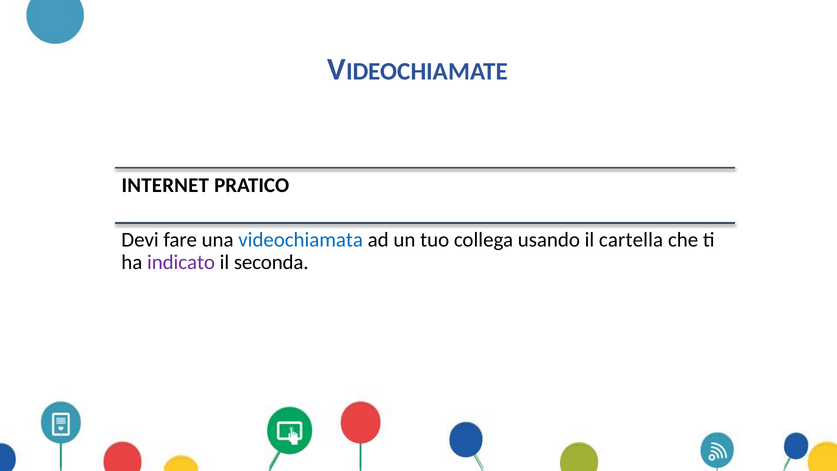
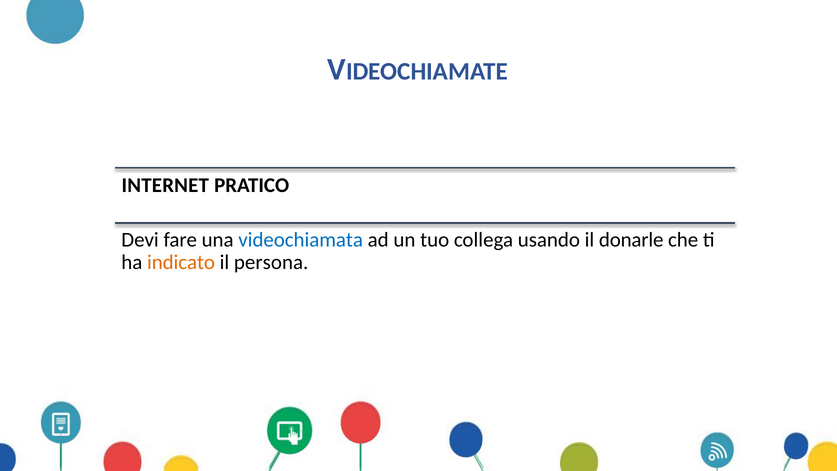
cartella: cartella -> donarle (631, 240)
indicato colour: purple -> orange (181, 262)
seconda: seconda -> persona (271, 262)
